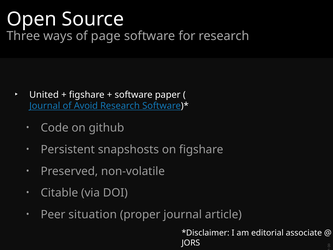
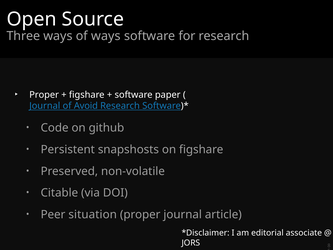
of page: page -> ways (106, 36)
United: United -> Proper (44, 95)
